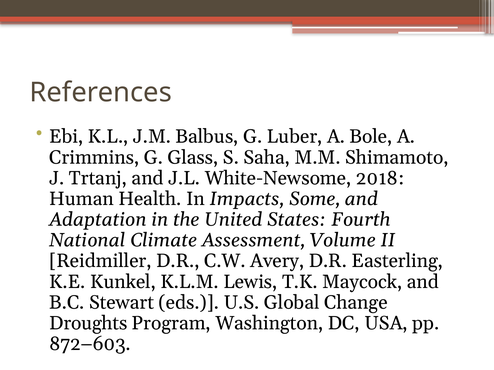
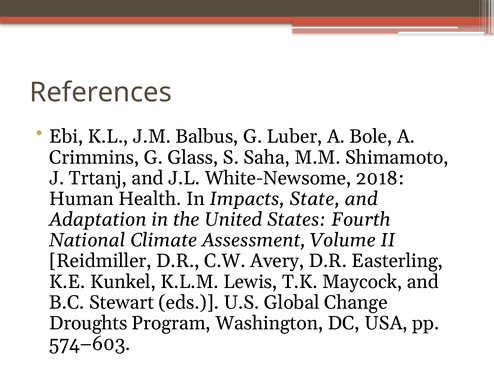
Some: Some -> State (315, 199)
872–603: 872–603 -> 574–603 (90, 344)
